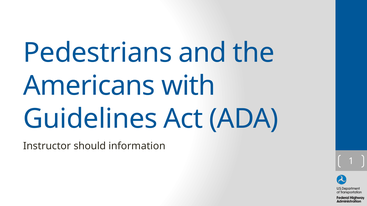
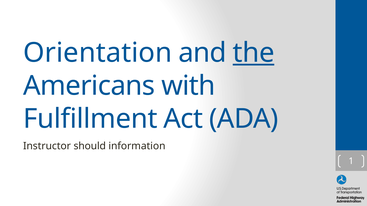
Pedestrians: Pedestrians -> Orientation (98, 53)
the underline: none -> present (254, 53)
Guidelines: Guidelines -> Fulfillment (90, 119)
